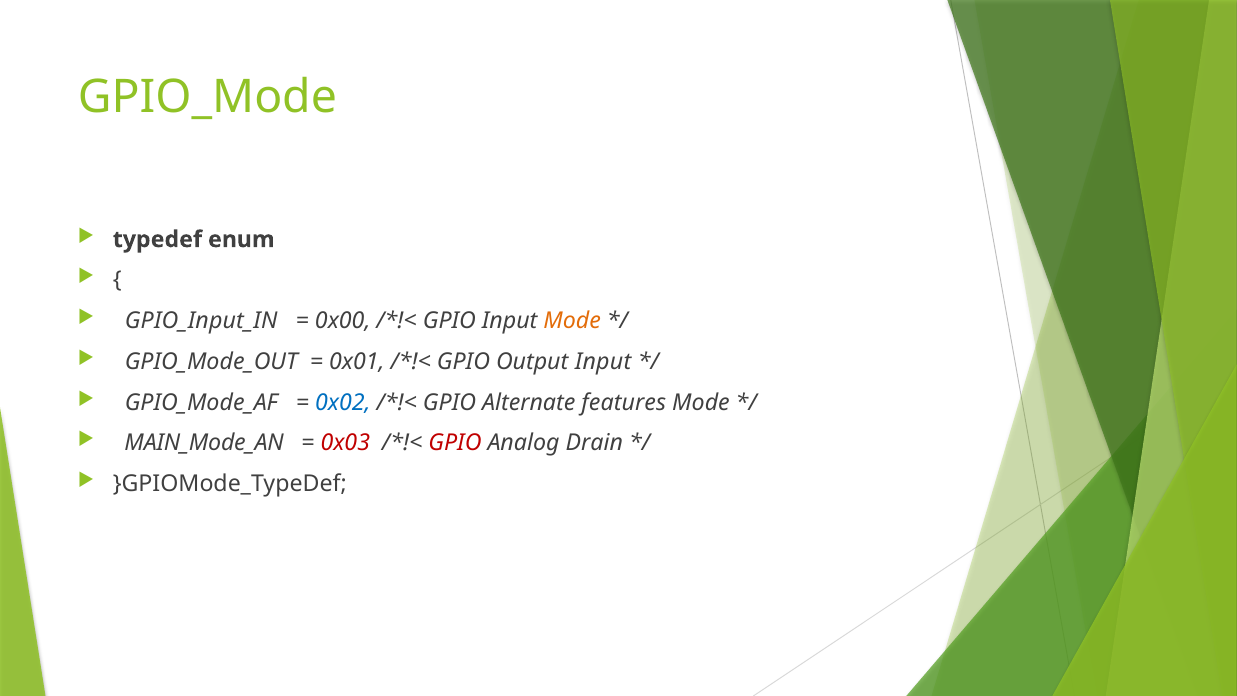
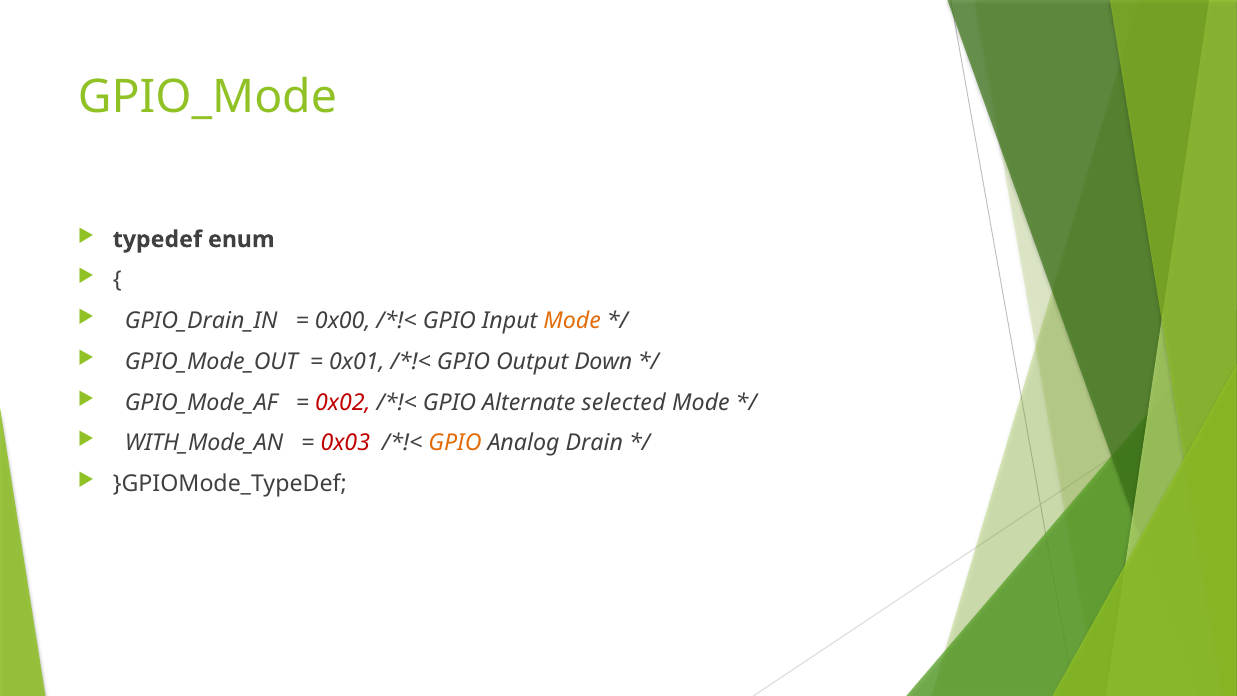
GPIO_Input_IN: GPIO_Input_IN -> GPIO_Drain_IN (201, 321)
Output Input: Input -> Down (603, 362)
0x02 colour: blue -> red (343, 402)
features: features -> selected (624, 402)
MAIN_Mode_AN: MAIN_Mode_AN -> WITH_Mode_AN (204, 443)
GPIO colour: red -> orange (455, 443)
